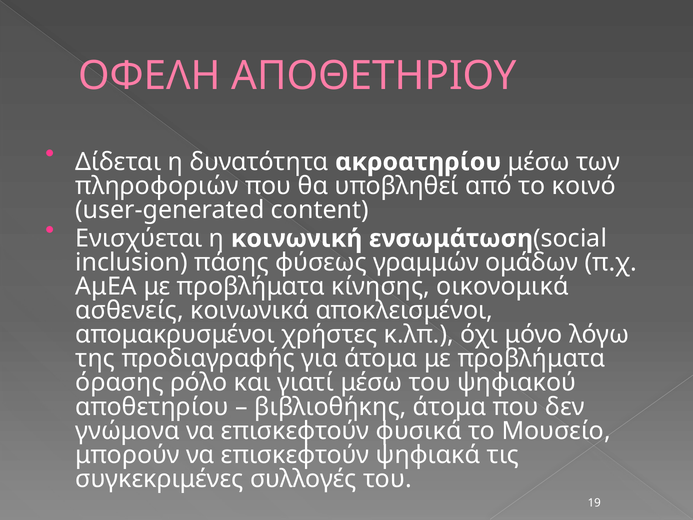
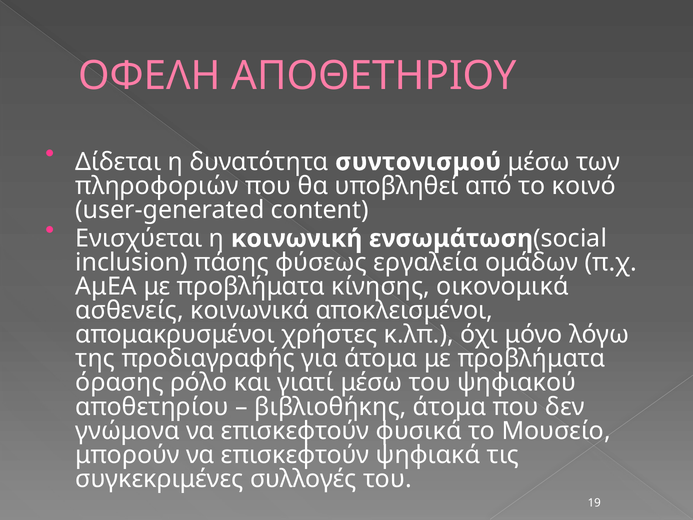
ακροατηρίου: ακροατηρίου -> συντονισμού (418, 162)
γραμμών: γραμμών -> εργαλεία (426, 263)
